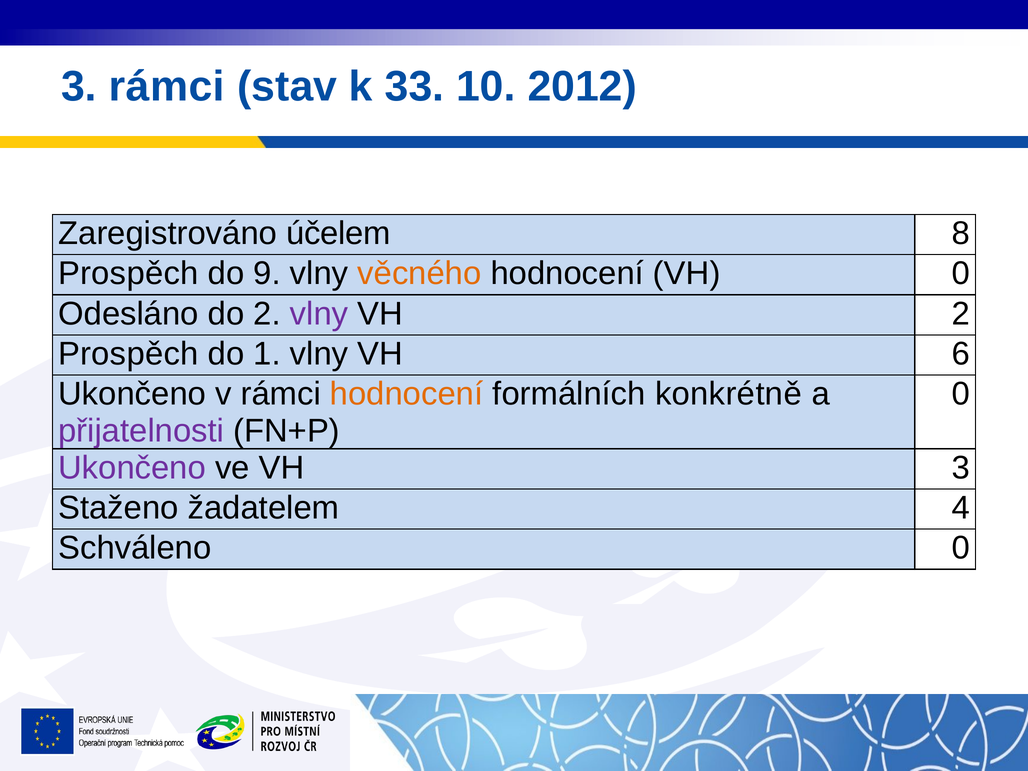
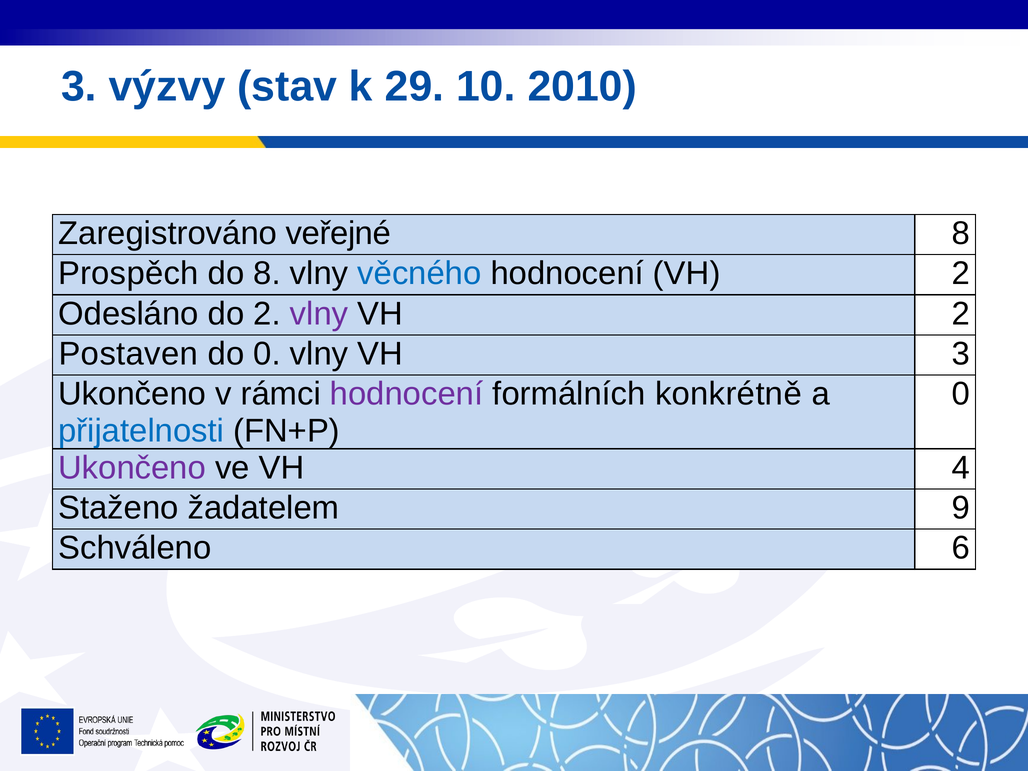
3 rámci: rámci -> výzvy (167, 87)
33: 33 -> 29 (414, 87)
2012: 2012 -> 2010 (582, 87)
účelem: účelem -> veřejné (338, 233)
do 9: 9 -> 8 (267, 274)
věcného colour: orange -> blue (419, 274)
hodnocení VH 0: 0 -> 2 (961, 274)
Prospěch: Prospěch -> Postaven (128, 354)
do 1: 1 -> 0 (267, 354)
VH 6: 6 -> 3 (961, 354)
hodnocení colour: orange -> purple (407, 394)
přijatelnosti colour: purple -> blue (141, 431)
VH 3: 3 -> 4 (961, 468)
4: 4 -> 9 (961, 508)
Schváleno 0: 0 -> 6 (961, 548)
